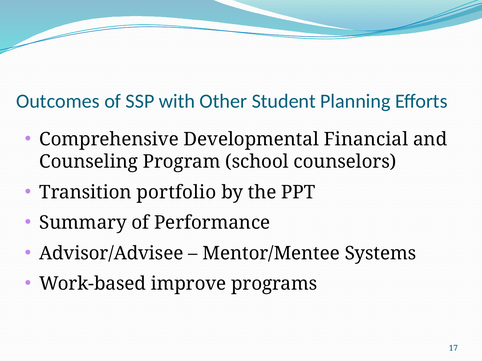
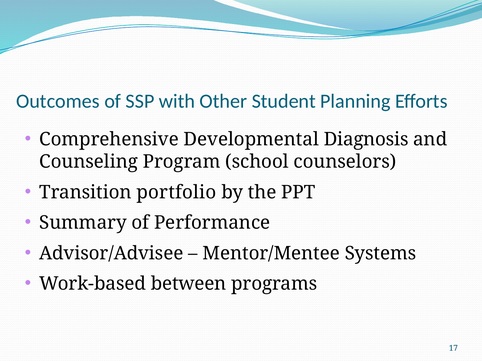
Financial: Financial -> Diagnosis (366, 139)
improve: improve -> between (189, 284)
